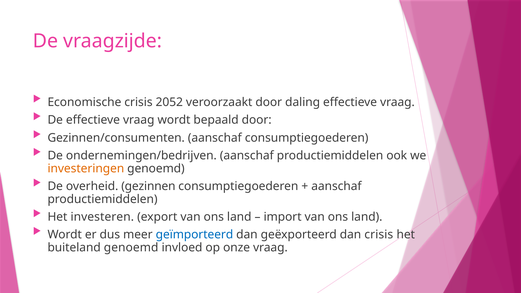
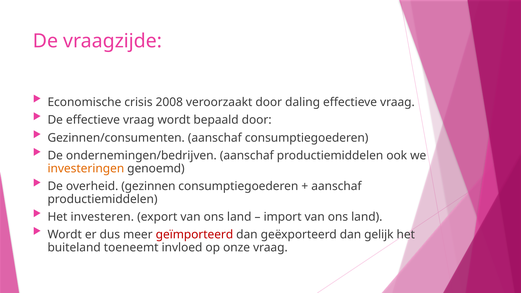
2052: 2052 -> 2008 (169, 102)
geïmporteerd colour: blue -> red (194, 235)
dan crisis: crisis -> gelijk (379, 235)
buiteland genoemd: genoemd -> toeneemt (131, 248)
